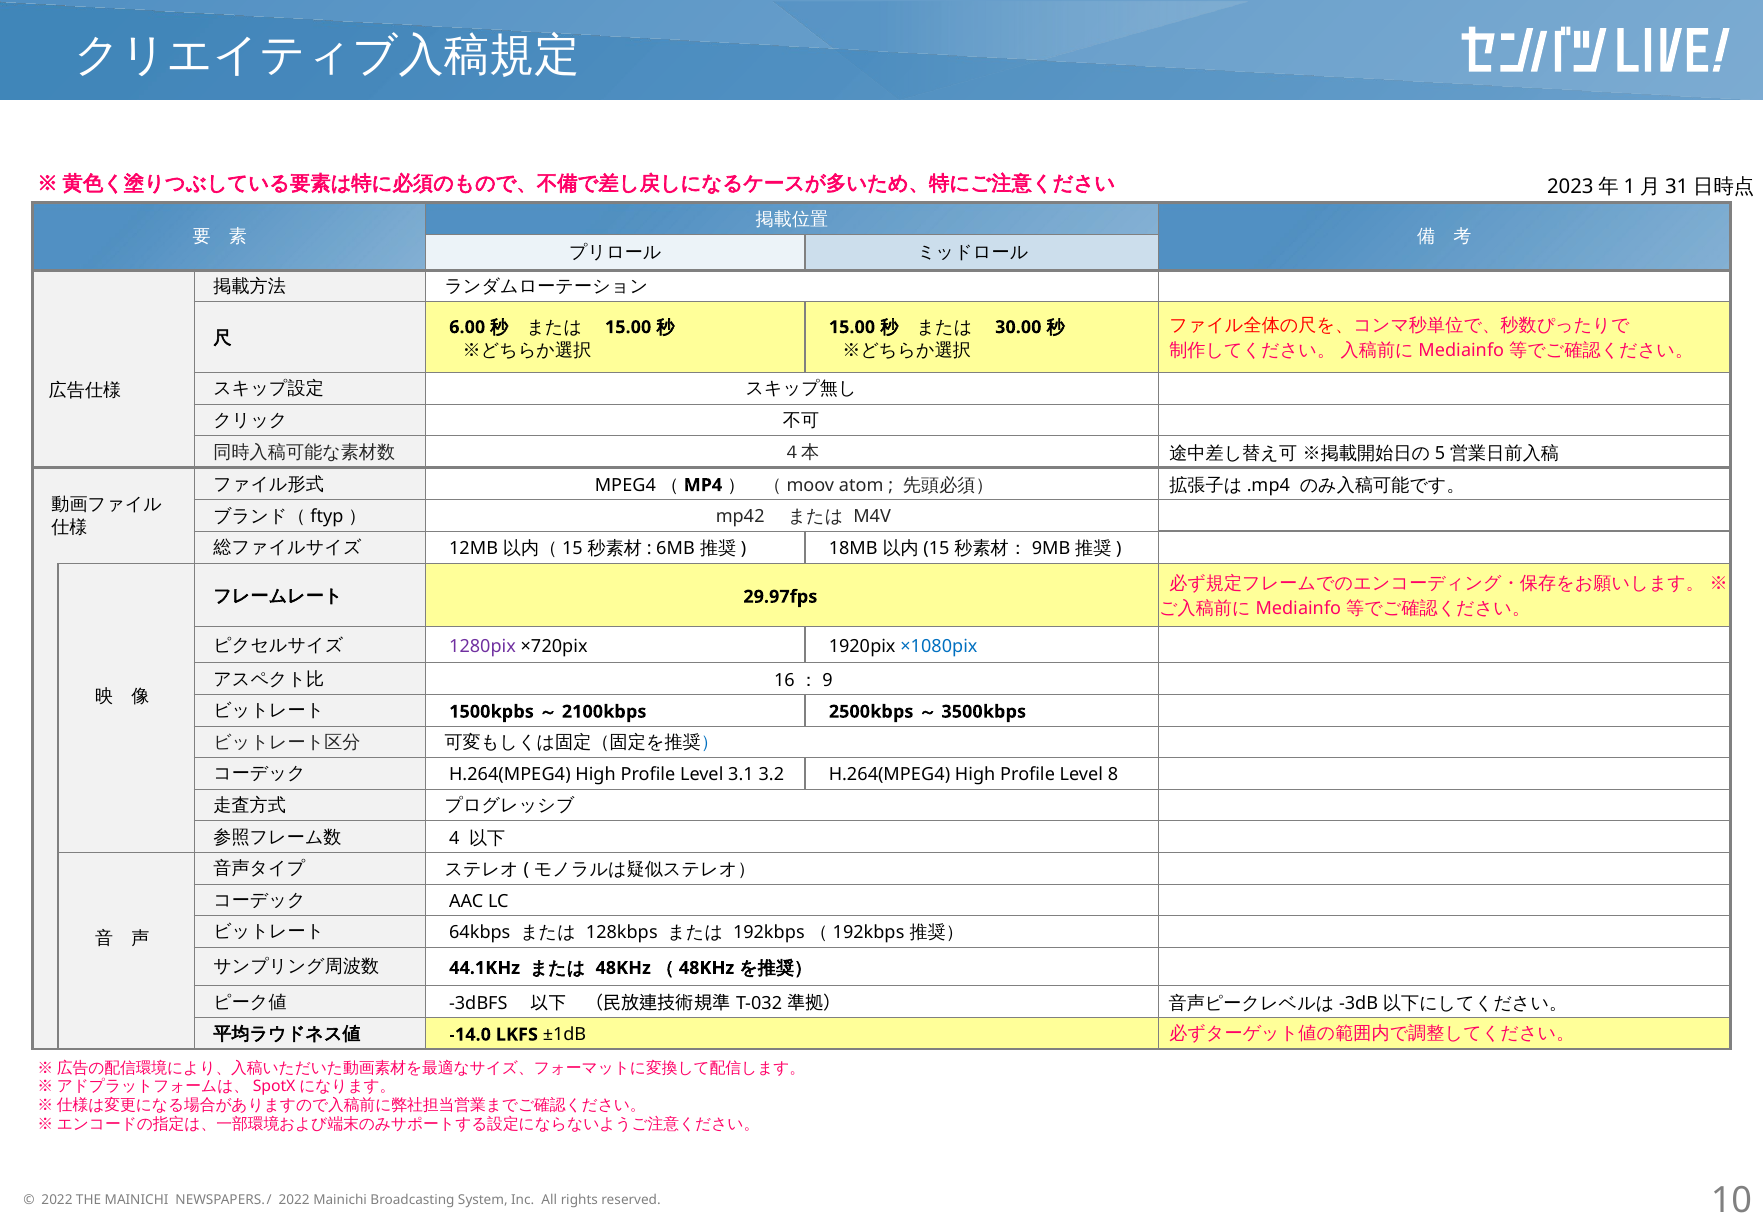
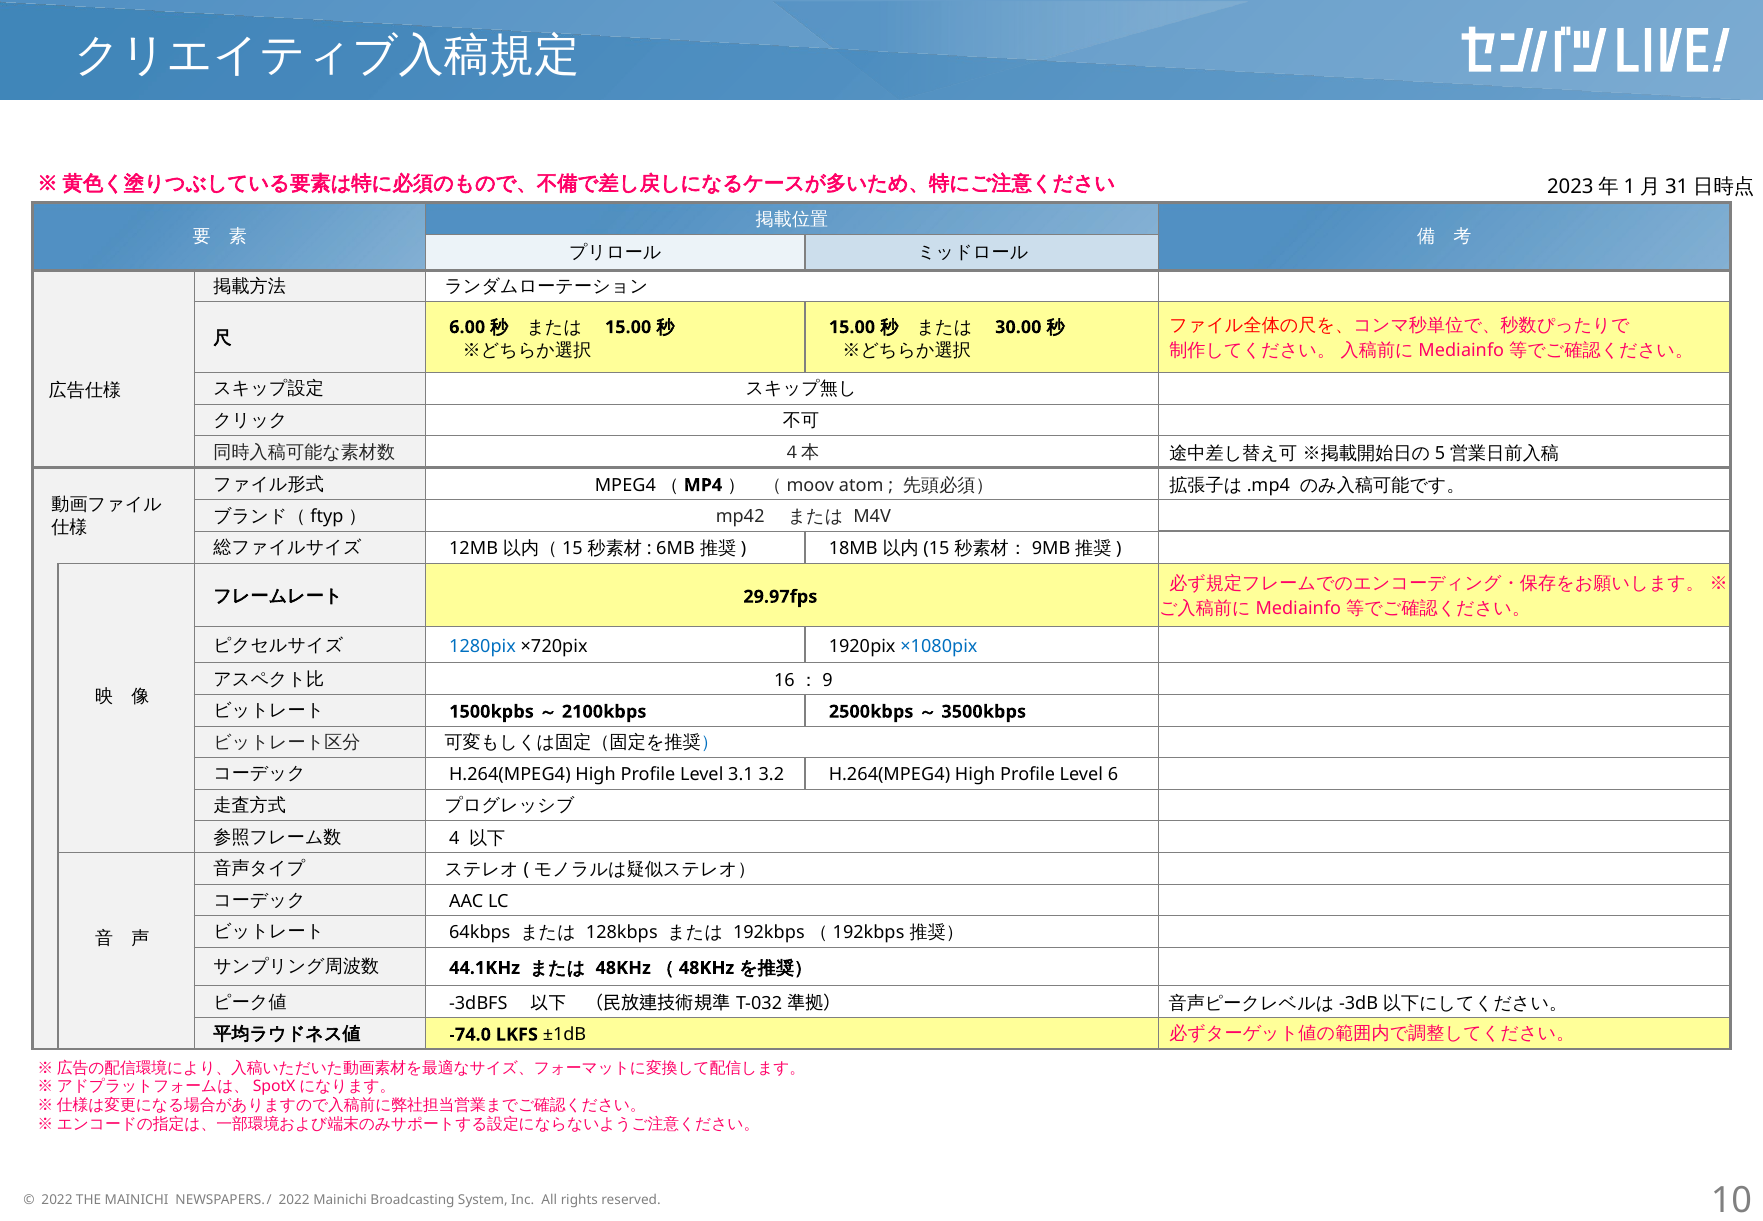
1280pix colour: purple -> blue (483, 646)
8: 8 -> 6 (1113, 775)
-14.0: -14.0 -> -74.0 (470, 1034)
